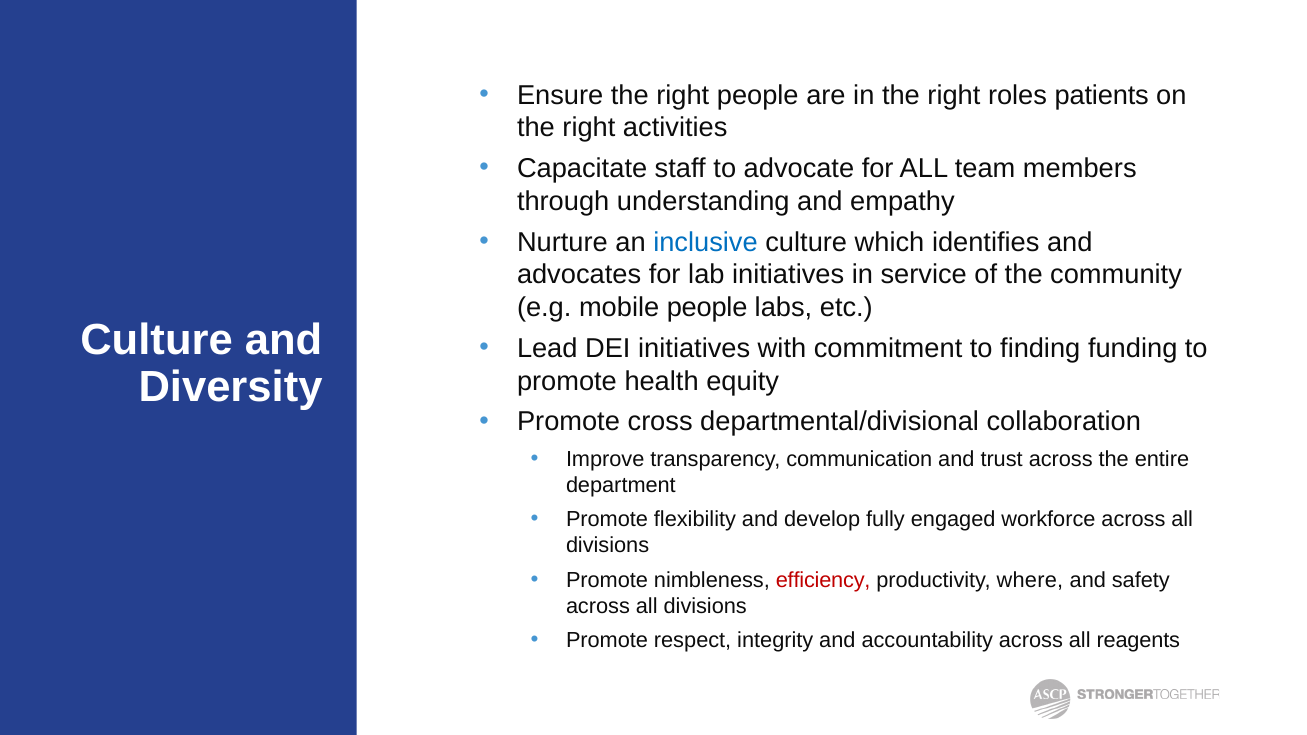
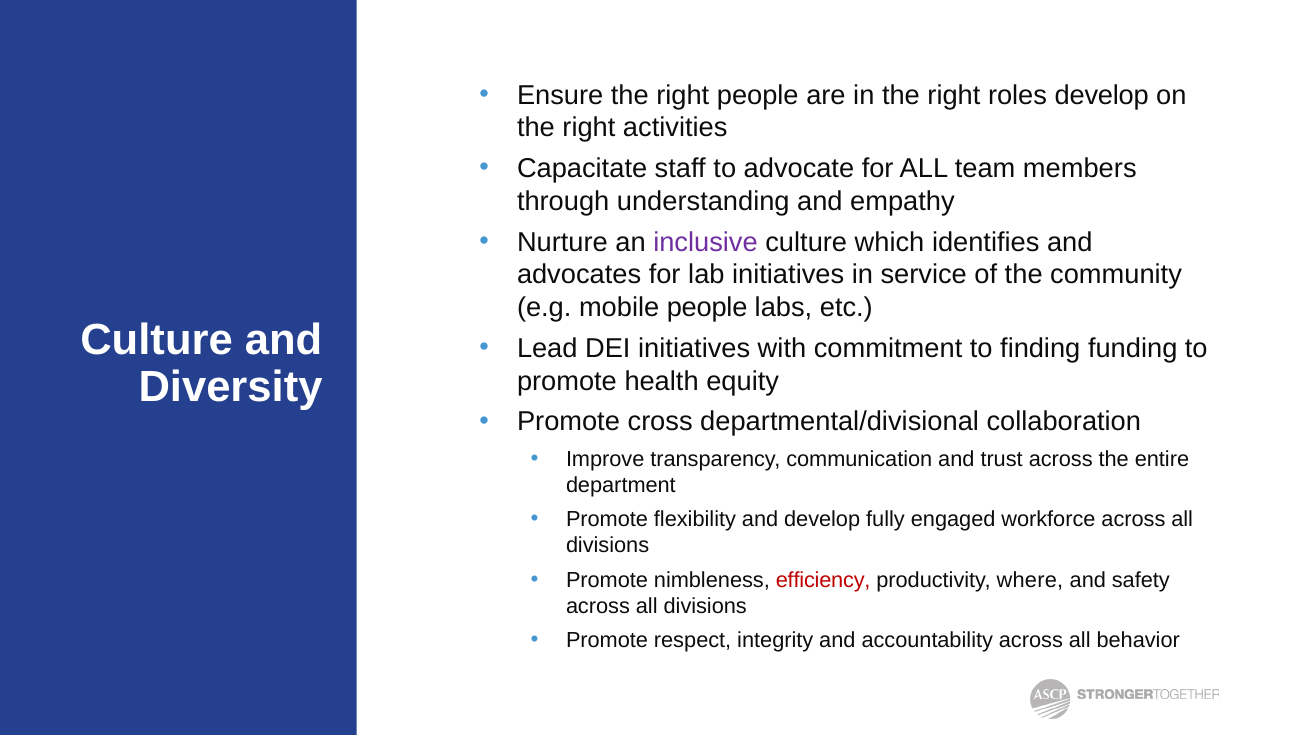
roles patients: patients -> develop (1102, 95)
inclusive colour: blue -> purple (705, 242)
reagents: reagents -> behavior (1138, 641)
